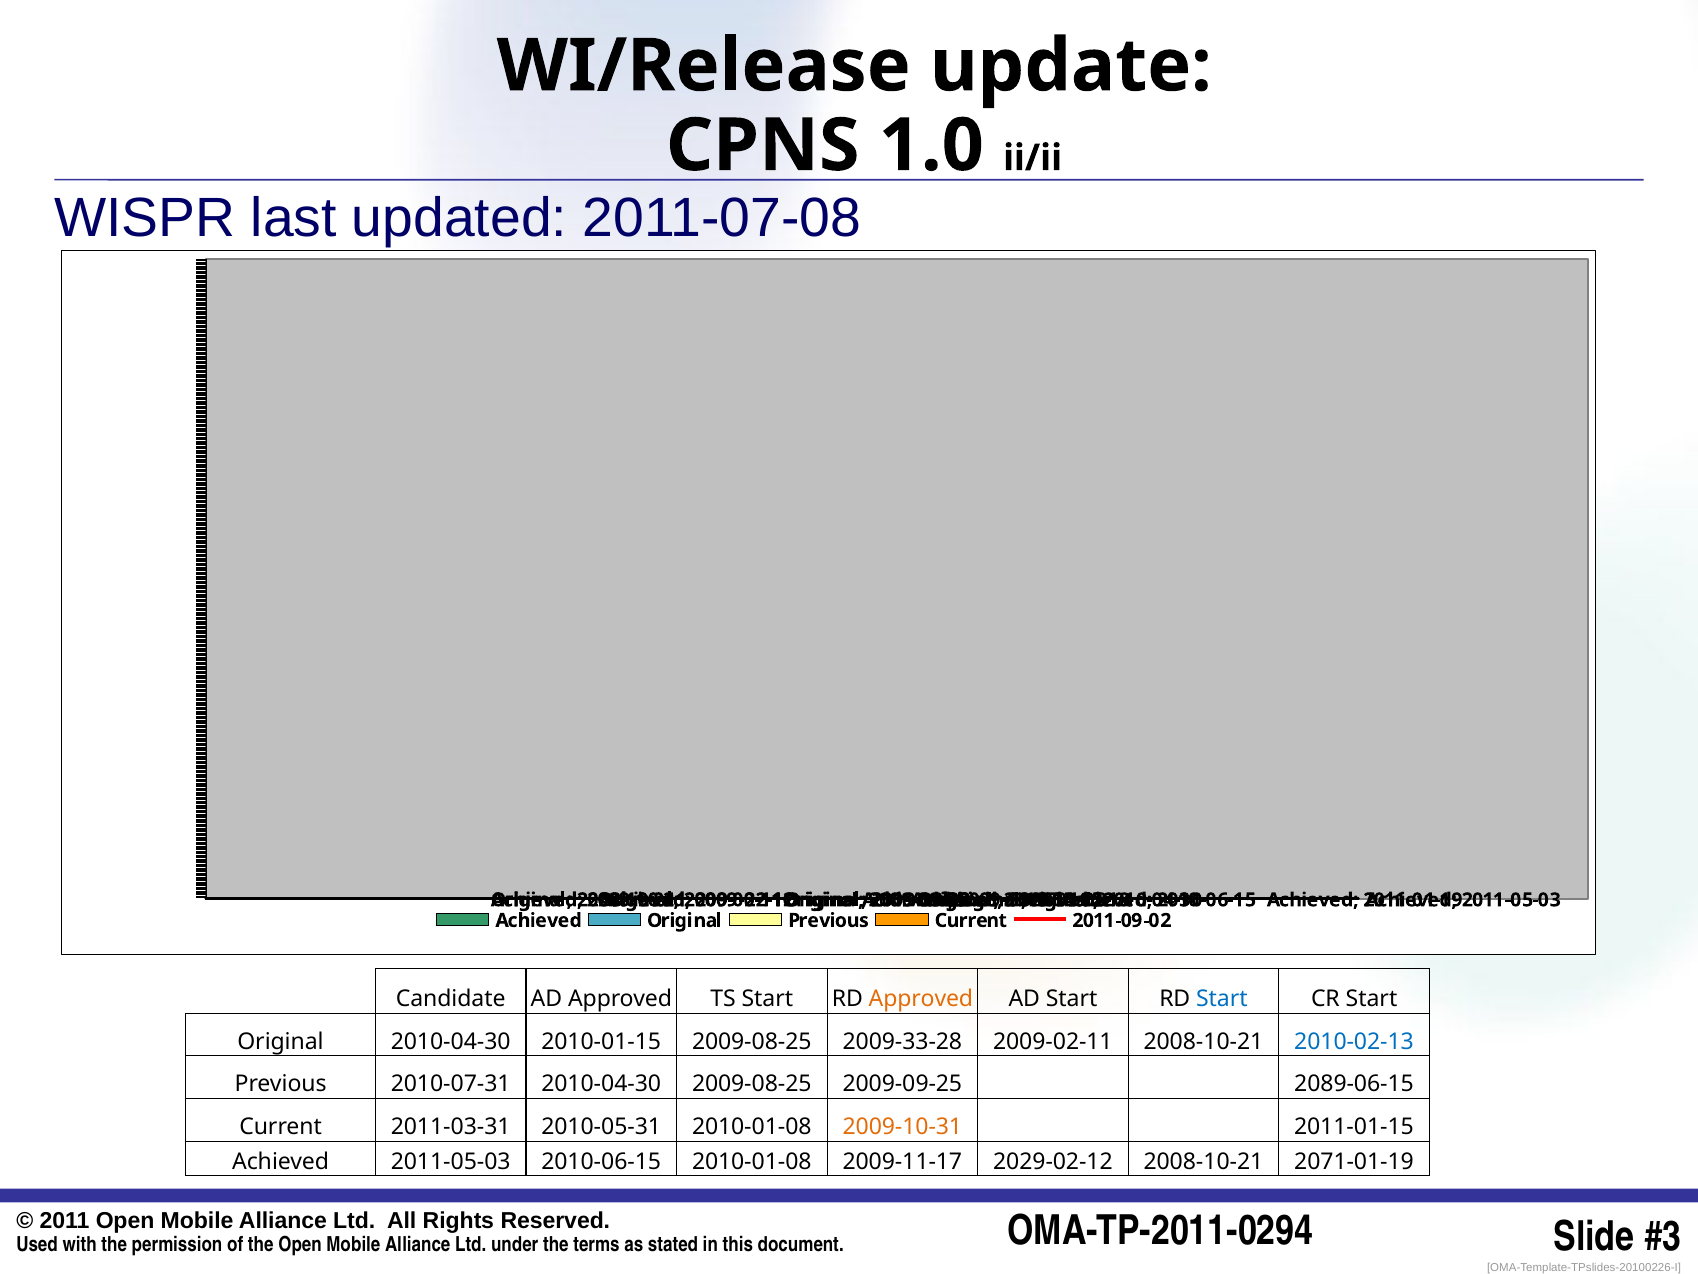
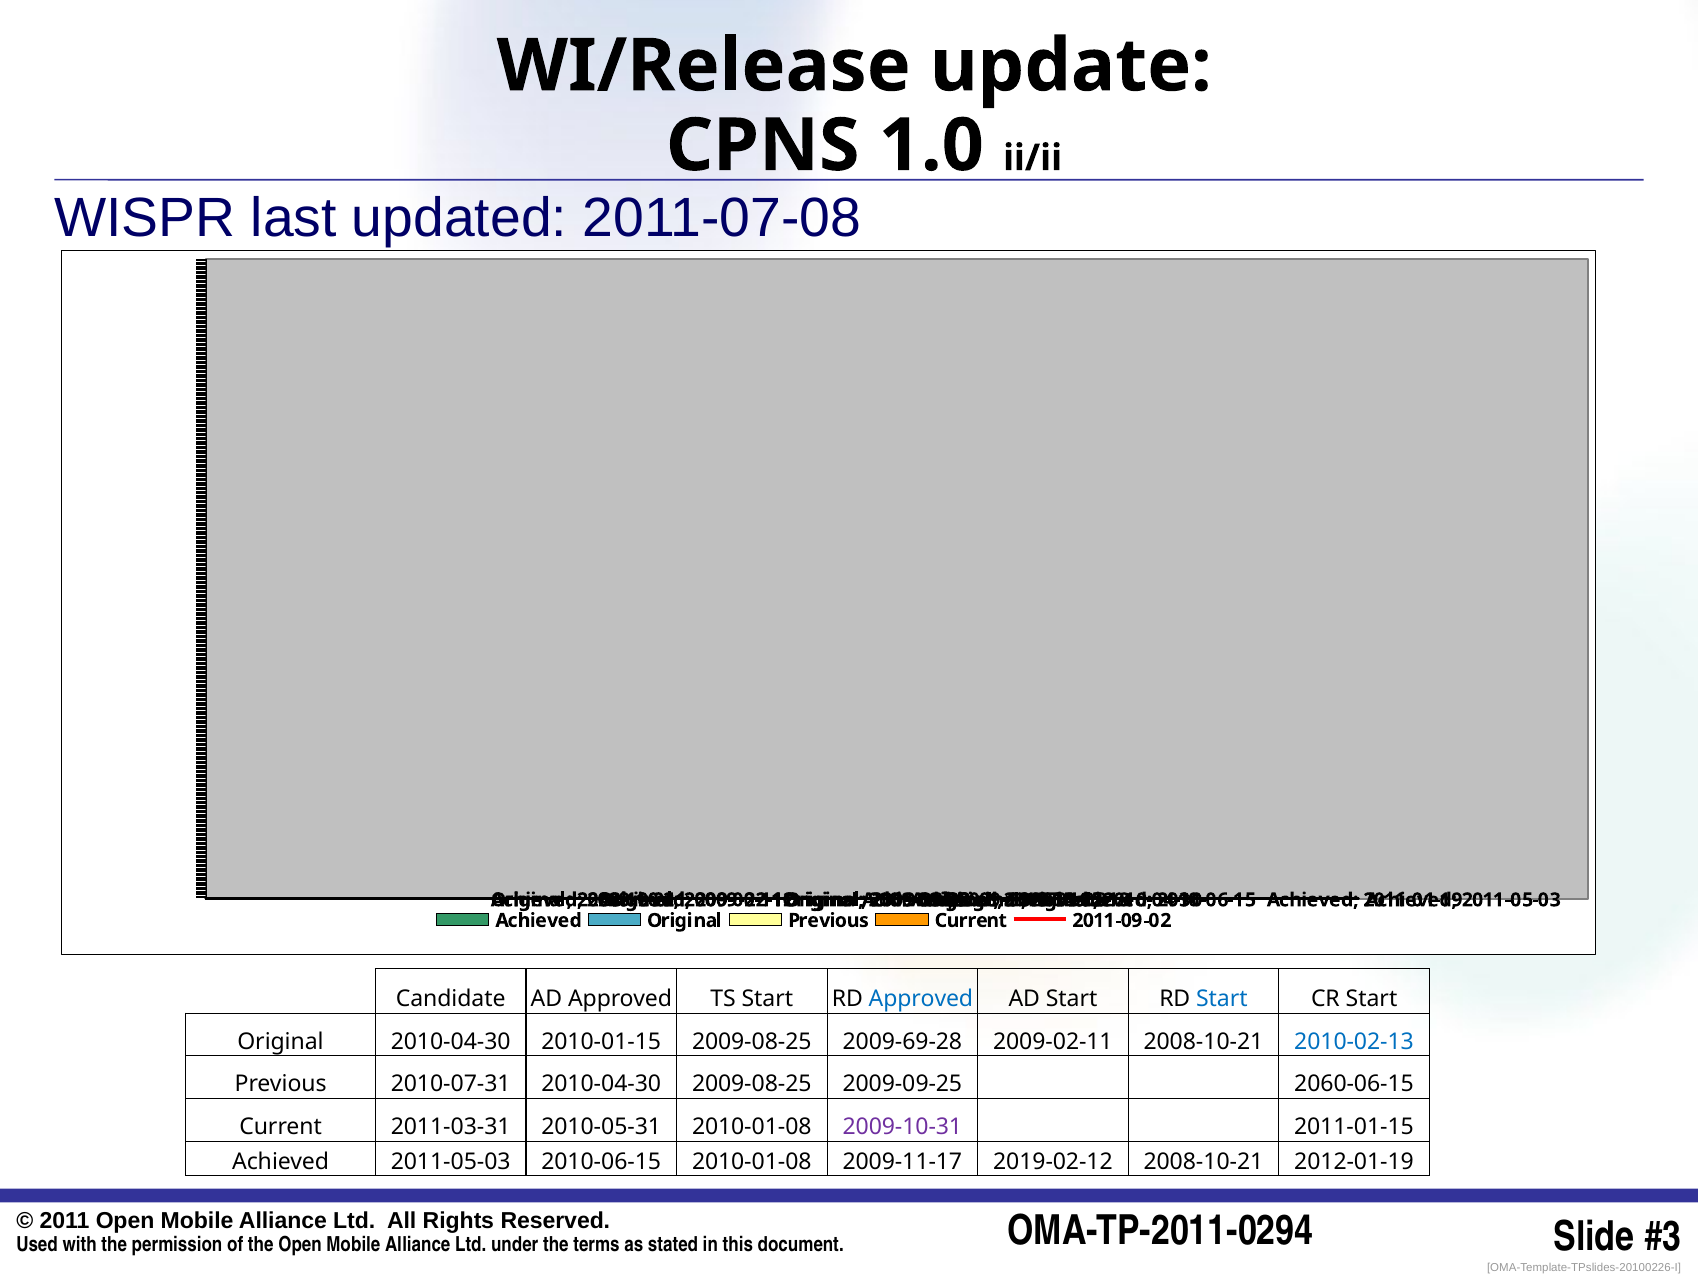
Approved colour: orange -> blue (921, 999)
2009-33-28: 2009-33-28 -> 2009-69-28 (902, 1041)
2089-06-15: 2089-06-15 -> 2060-06-15 (1354, 1084)
2009-10-31 colour: orange -> purple (902, 1127)
2029-02-12: 2029-02-12 -> 2019-02-12 (1053, 1161)
2071-01-19: 2071-01-19 -> 2012-01-19 (1354, 1161)
